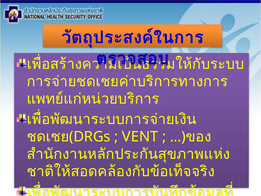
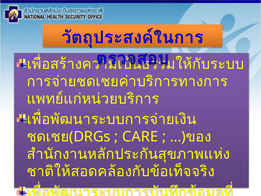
VENT: VENT -> CARE (140, 136)
